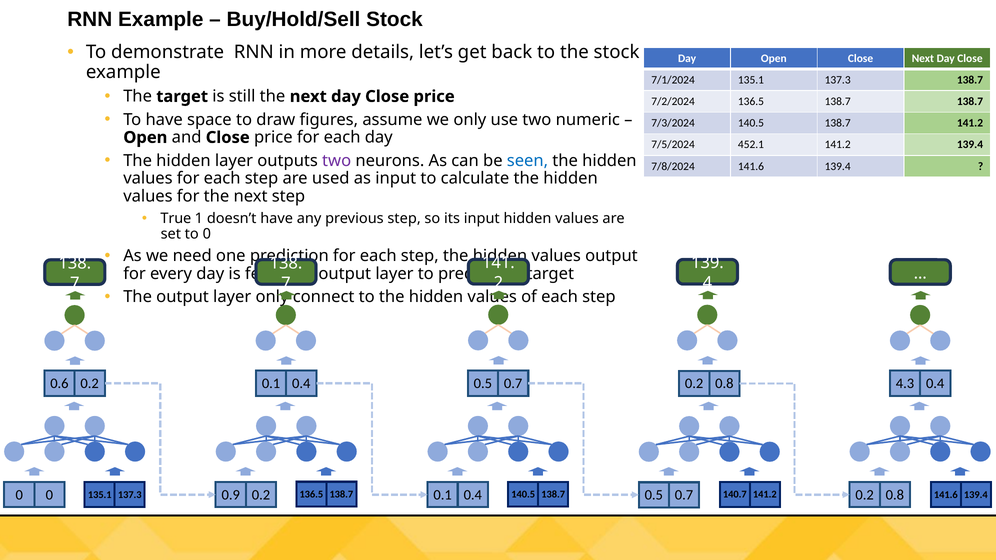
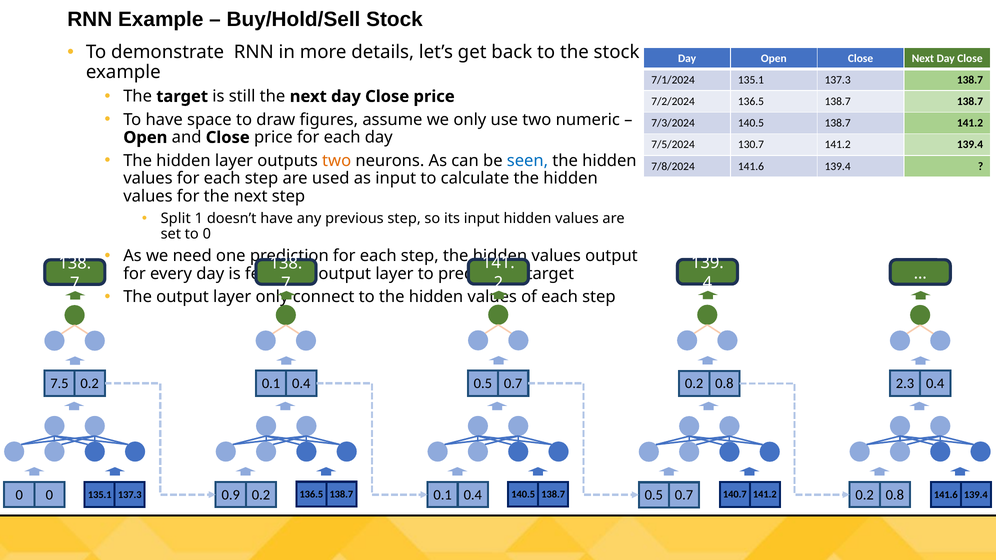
452.1: 452.1 -> 130.7 (751, 145)
two colour: purple -> orange (337, 161)
True: True -> Split (176, 218)
0.6: 0.6 -> 7.5 (59, 384)
4.3: 4.3 -> 2.3 (905, 384)
